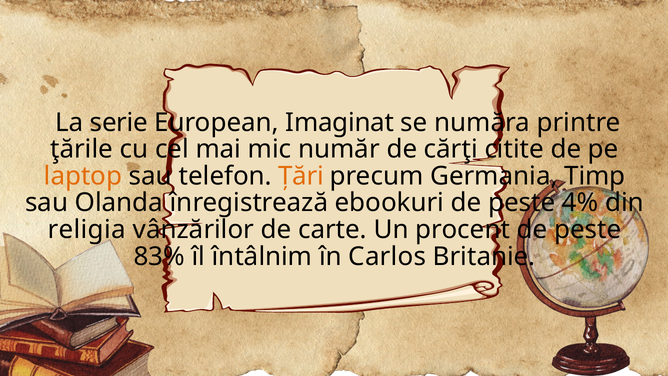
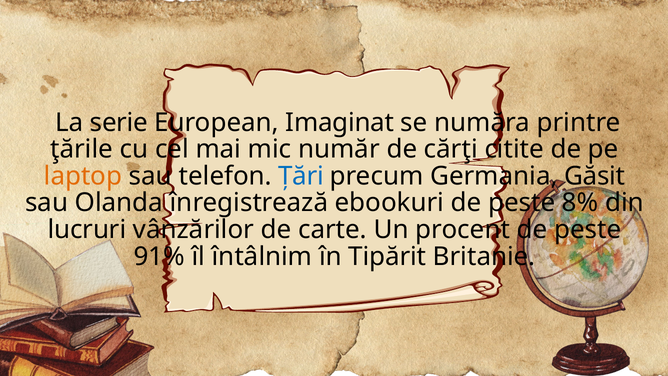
Țări colour: orange -> blue (301, 176)
Timp: Timp -> Găsit (595, 176)
4%: 4% -> 8% (580, 203)
religia: religia -> lucruri (87, 229)
83%: 83% -> 91% (159, 256)
Carlos: Carlos -> Tipărit (387, 256)
